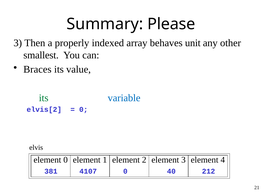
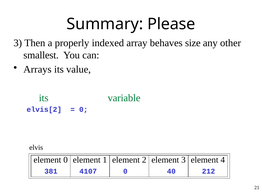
unit: unit -> size (193, 43)
Braces: Braces -> Arrays (37, 70)
variable colour: blue -> green (124, 98)
